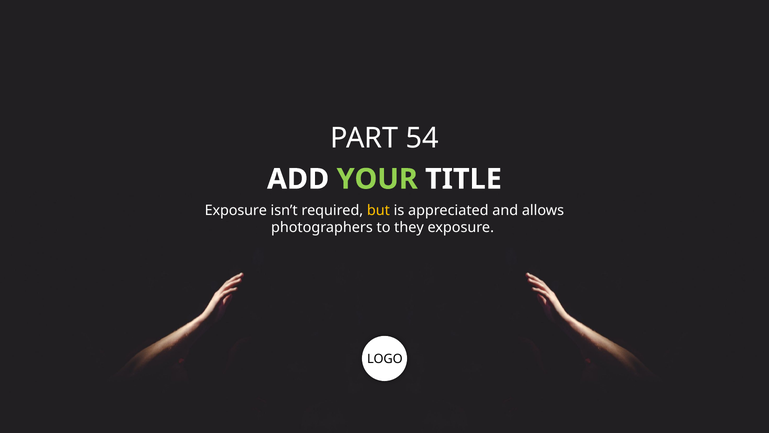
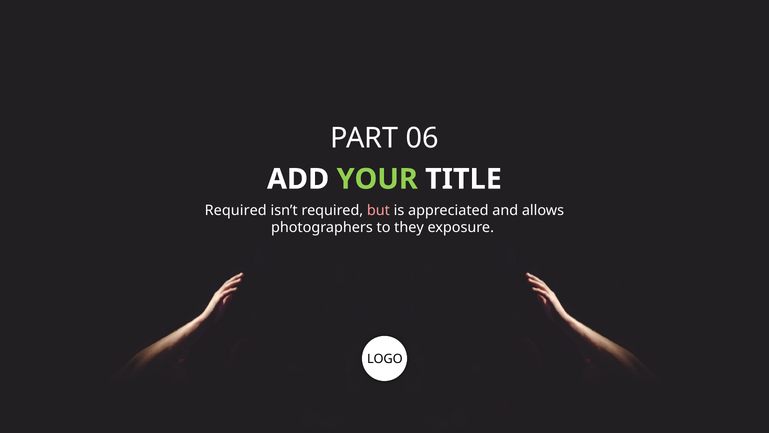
54: 54 -> 06 (422, 138)
Exposure: Exposure -> Required (236, 210)
but colour: yellow -> pink (378, 210)
